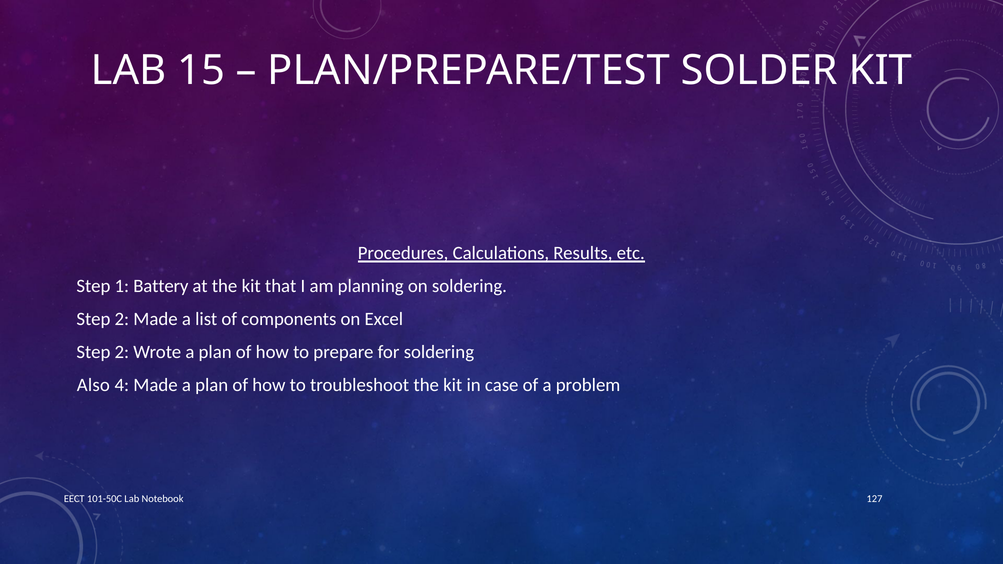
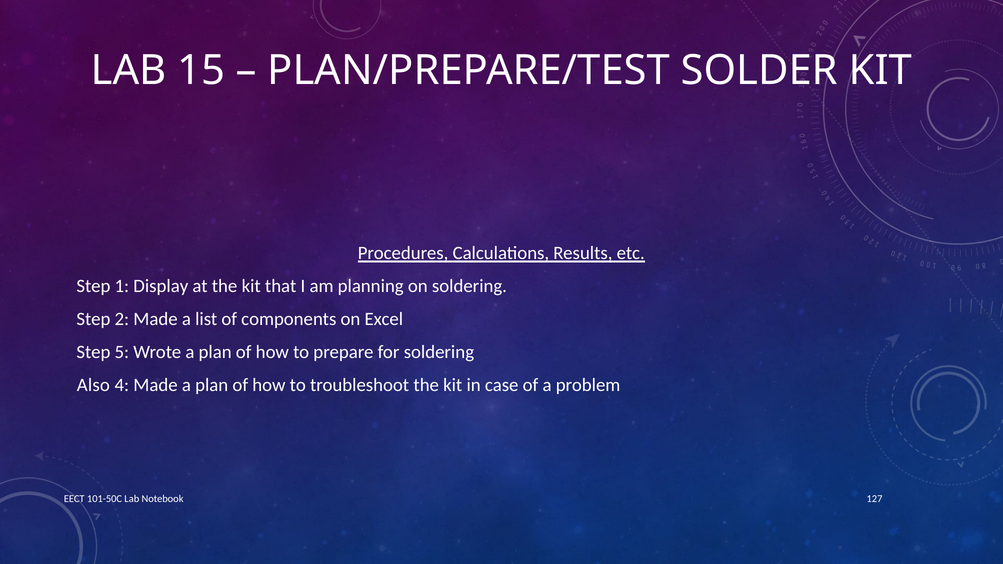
Battery: Battery -> Display (161, 286)
2: 2 -> 5 (122, 352)
